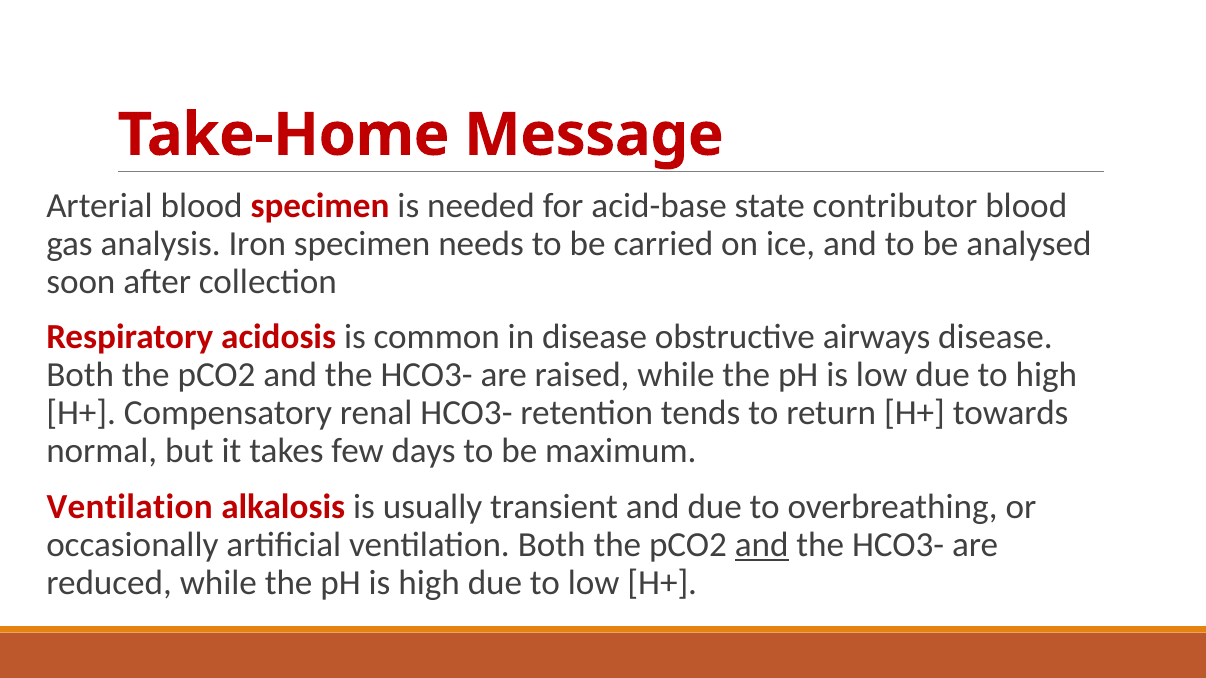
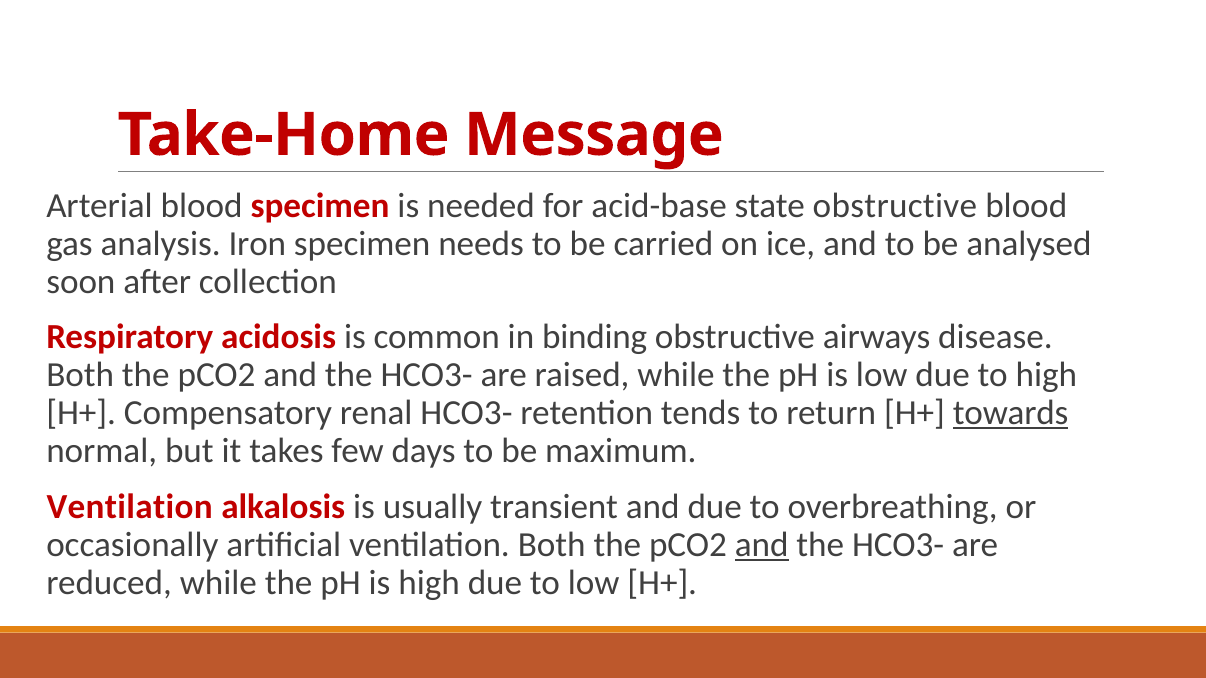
state contributor: contributor -> obstructive (895, 206)
in disease: disease -> binding (595, 337)
towards underline: none -> present (1011, 413)
